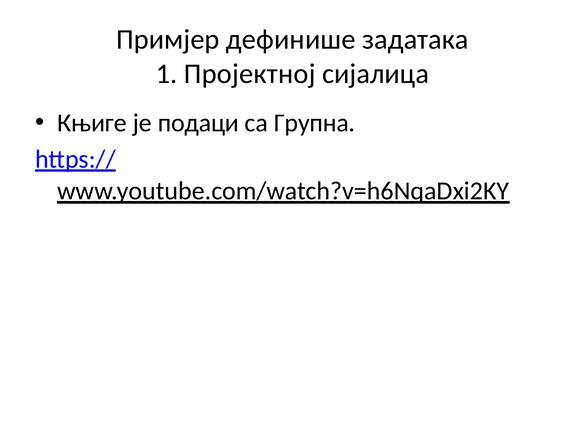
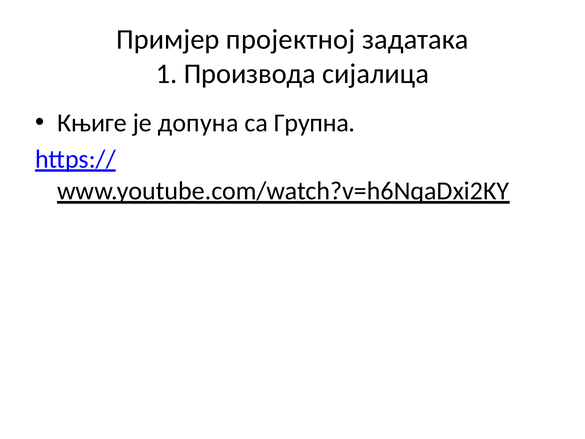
дефинише: дефинише -> пројектној (291, 40)
Пројектној: Пројектној -> Производа (250, 74)
подаци: подаци -> допуна (198, 123)
